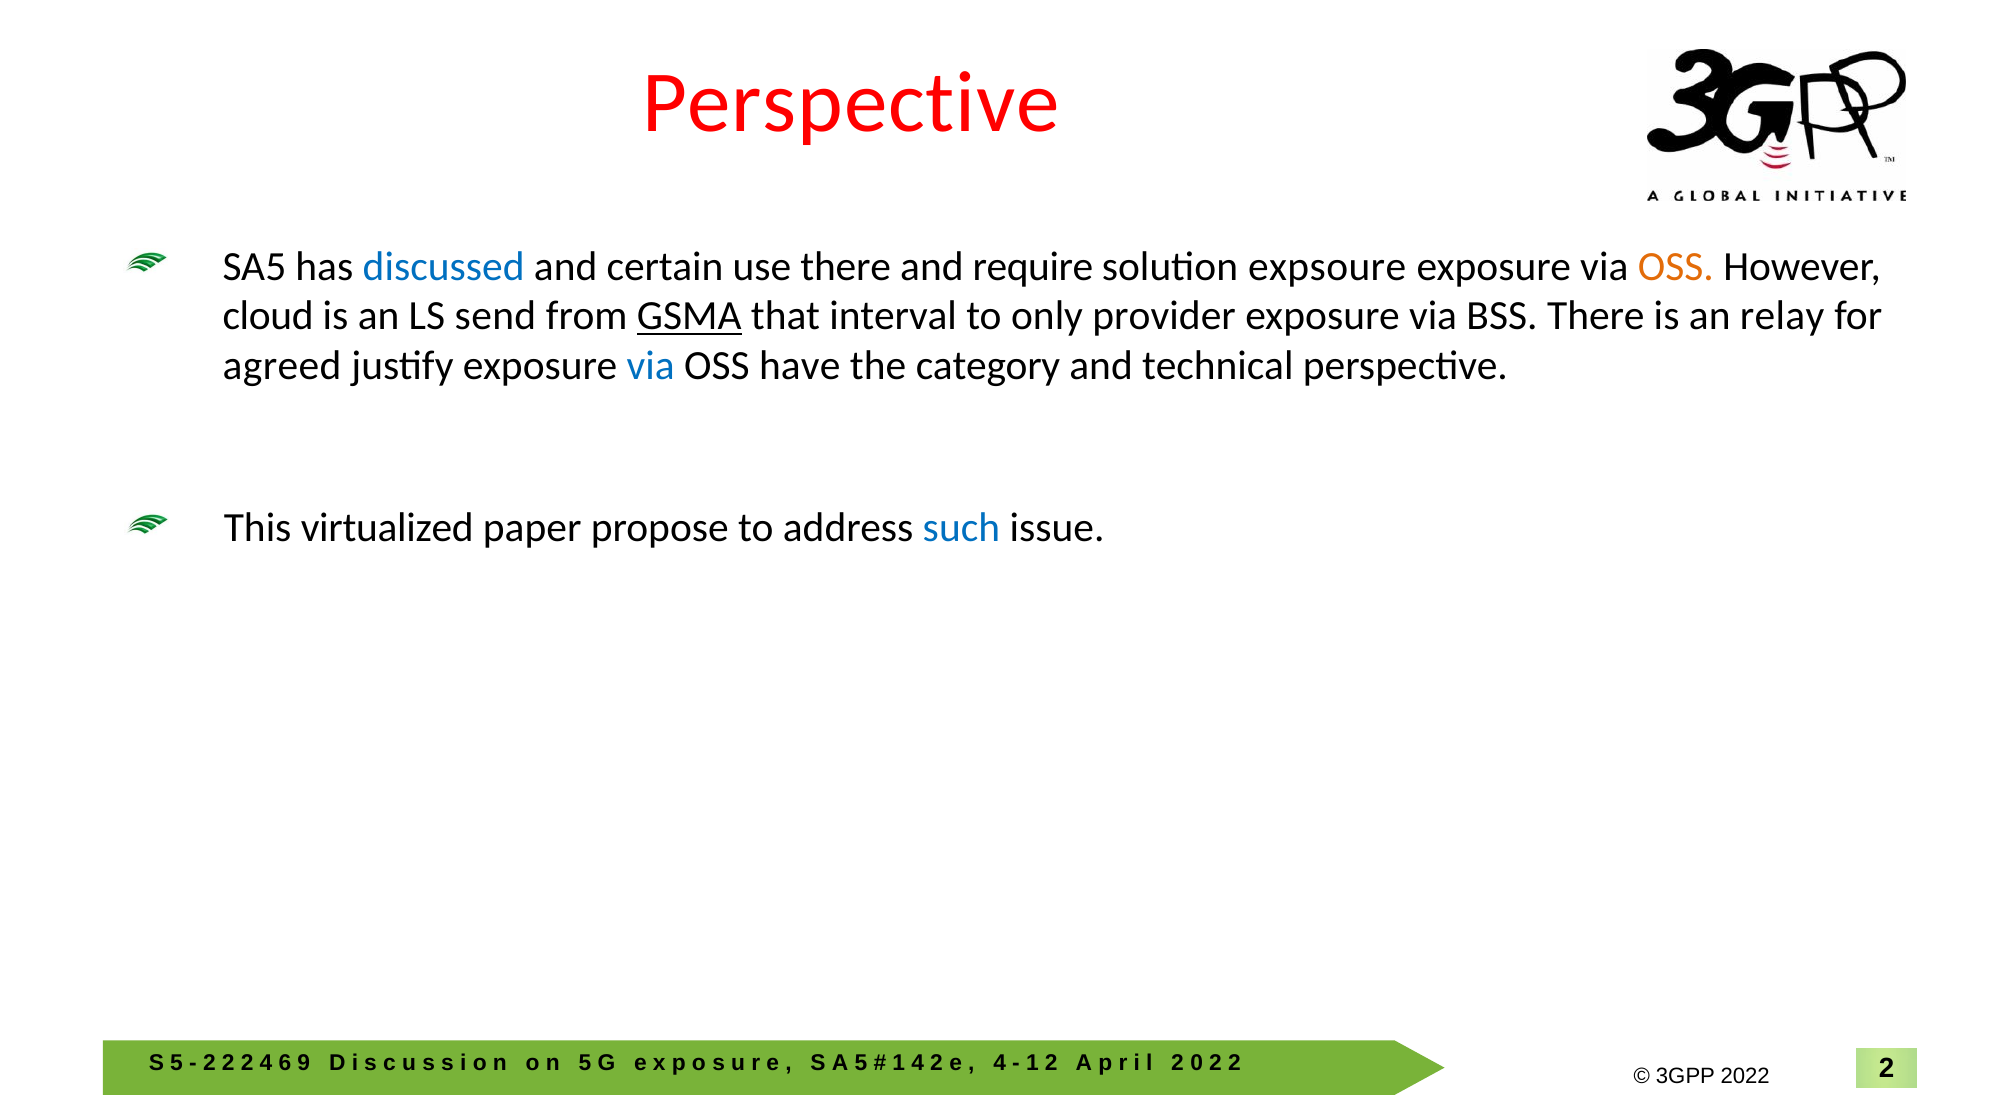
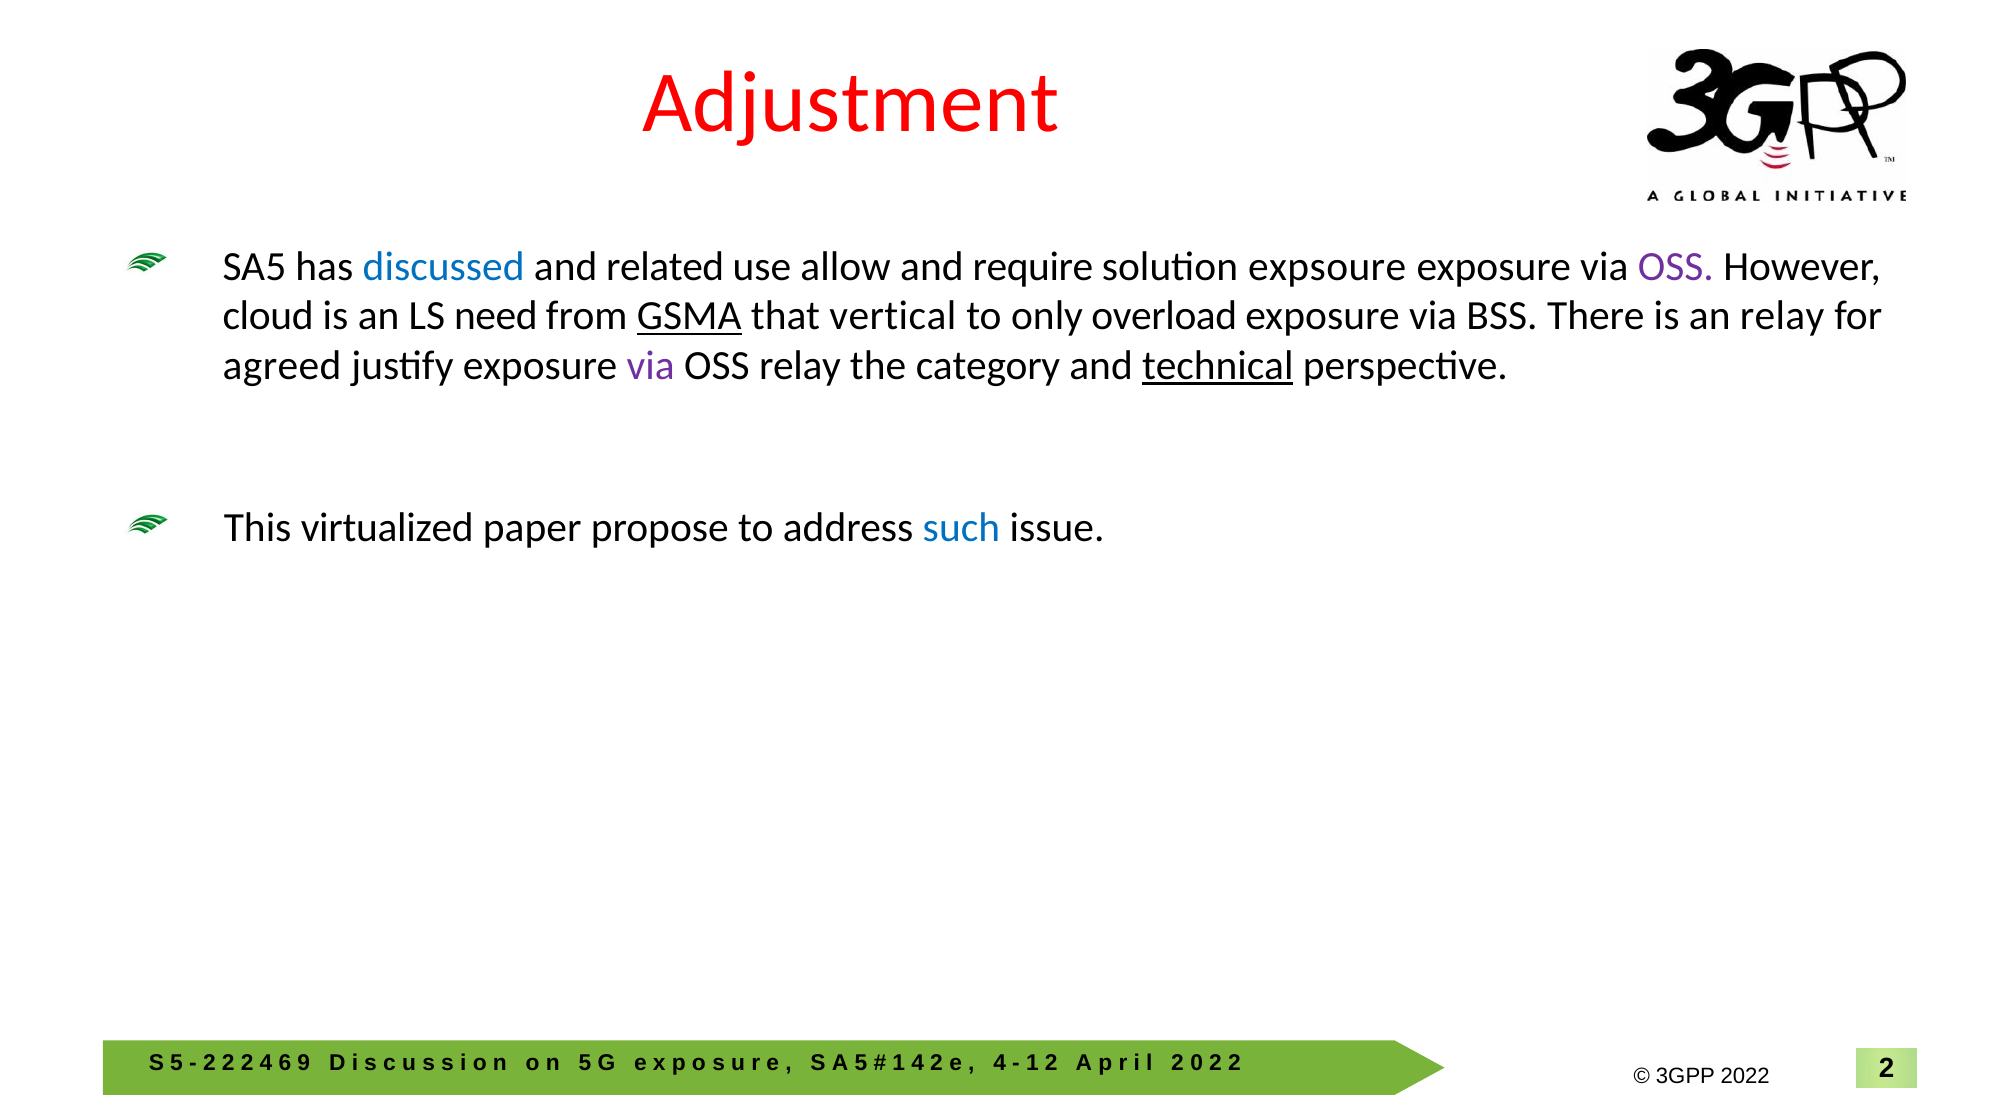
Perspective: Perspective -> Adjustment (851, 103)
certain: certain -> related (665, 266)
use there: there -> allow (846, 266)
OSS colour: orange -> purple (1676, 266)
send: send -> need (496, 316)
interval: interval -> vertical (893, 316)
provider: provider -> overload (1164, 316)
via colour: blue -> purple (651, 366)
OSS have: have -> relay (800, 366)
technical underline: none -> present (1218, 366)
